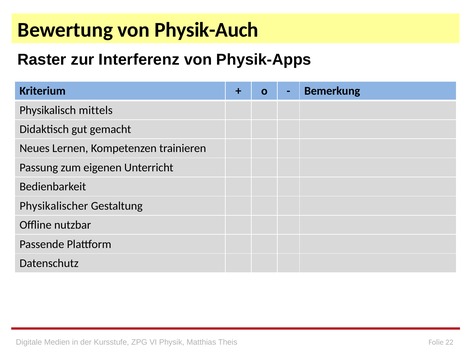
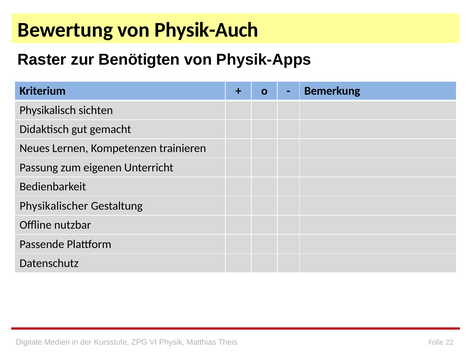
Interferenz: Interferenz -> Benötigten (139, 60)
mittels: mittels -> sichten (96, 110)
